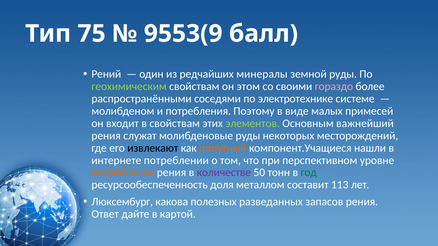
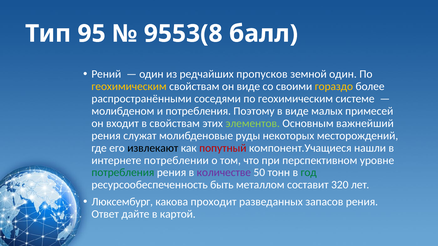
75: 75 -> 95 (92, 34)
9553(9: 9553(9 -> 9553(8 (183, 34)
минералы: минералы -> пропусков (262, 74)
земной руды: руды -> один (343, 74)
геохимическим colour: light green -> yellow (129, 87)
он этом: этом -> виде (248, 87)
гораздо colour: pink -> yellow (334, 87)
соседями по электротехнике: электротехнике -> геохимическим (296, 99)
попутный colour: orange -> red (223, 148)
потребления colour: orange -> green (123, 173)
доля: доля -> быть (222, 185)
113: 113 -> 320 (340, 185)
полезных: полезных -> проходит (214, 202)
